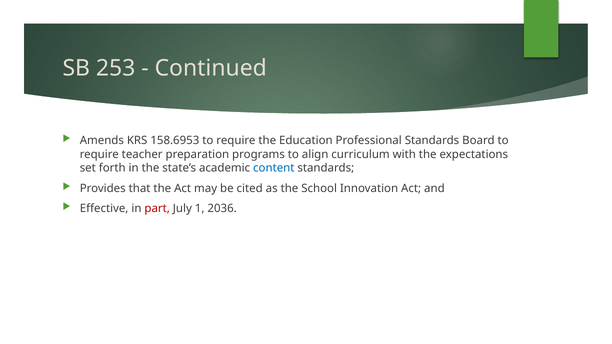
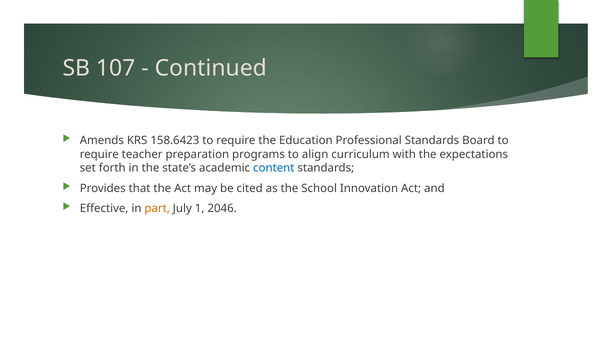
253: 253 -> 107 (116, 68)
158.6953: 158.6953 -> 158.6423 (175, 141)
part colour: red -> orange (157, 209)
2036: 2036 -> 2046 (222, 209)
